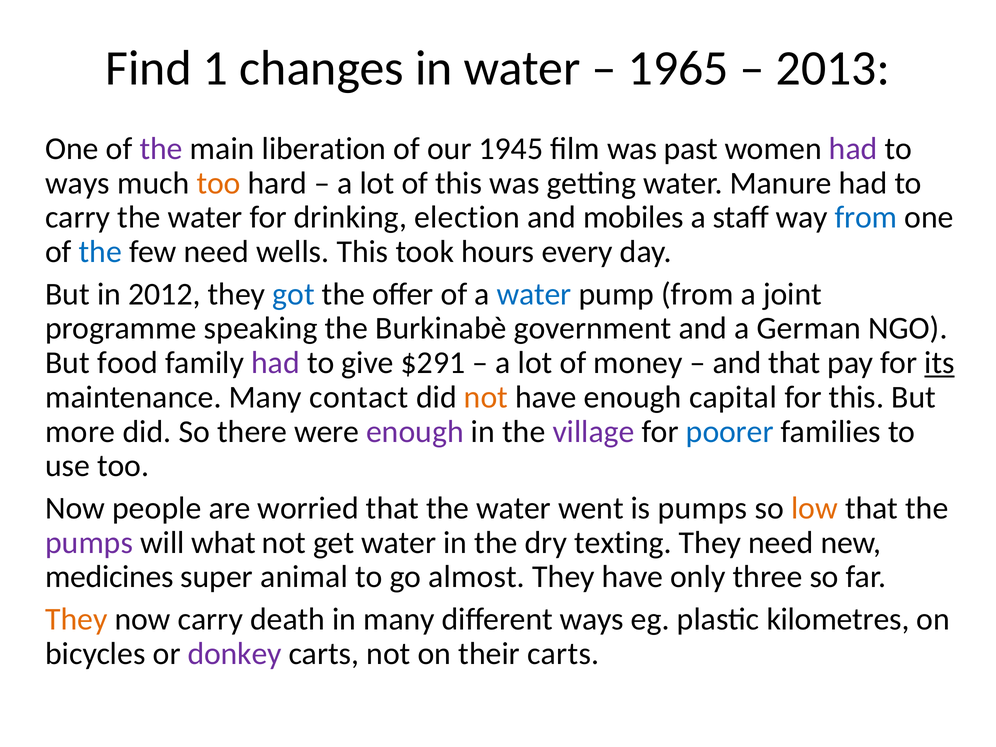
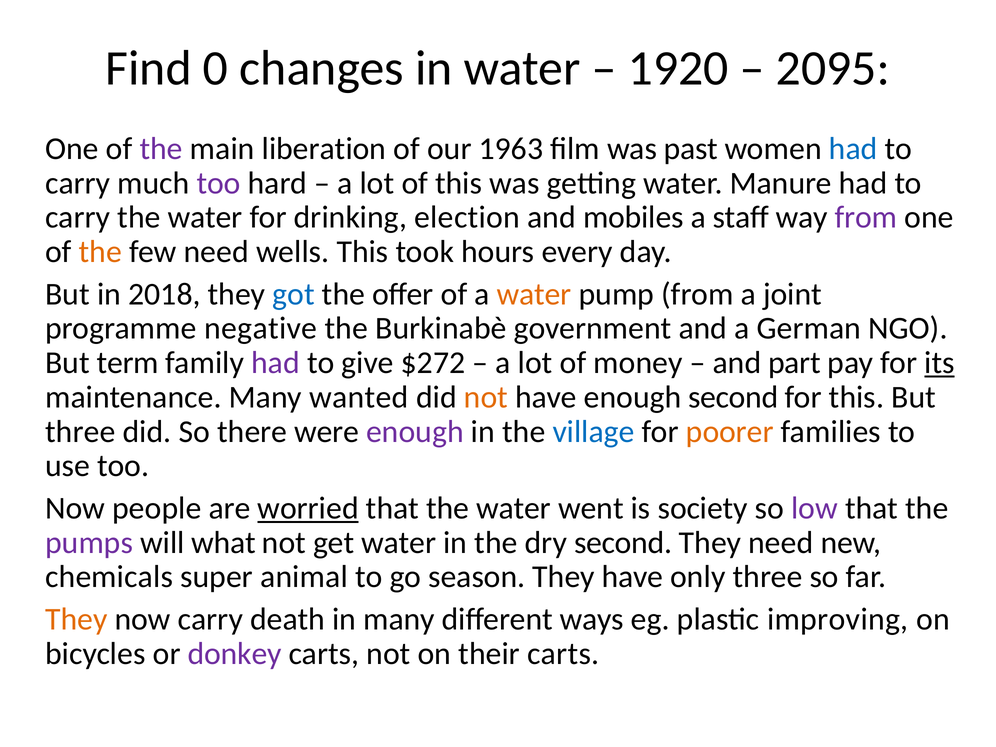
1: 1 -> 0 (216, 68)
1965: 1965 -> 1920 (678, 68)
2013: 2013 -> 2095 (833, 68)
1945: 1945 -> 1963 (511, 149)
had colour: purple -> blue (853, 149)
ways: ways -> carry (78, 183)
too colour: orange -> purple (219, 183)
from colour: blue -> purple (866, 217)
the colour: blue -> orange (100, 252)
2012: 2012 -> 2018 (164, 294)
water colour: blue -> orange (534, 294)
speaking: speaking -> negative (261, 328)
food: food -> term (128, 363)
$291: $291 -> $272 (433, 363)
and that: that -> part (794, 363)
contact: contact -> wanted (359, 397)
enough capital: capital -> second (733, 397)
more: more -> three (80, 432)
village colour: purple -> blue (594, 432)
poorer colour: blue -> orange (730, 432)
worried underline: none -> present (308, 508)
is pumps: pumps -> society (703, 508)
low colour: orange -> purple (814, 508)
dry texting: texting -> second (623, 543)
medicines: medicines -> chemicals (109, 577)
almost: almost -> season (477, 577)
kilometres: kilometres -> improving (838, 619)
